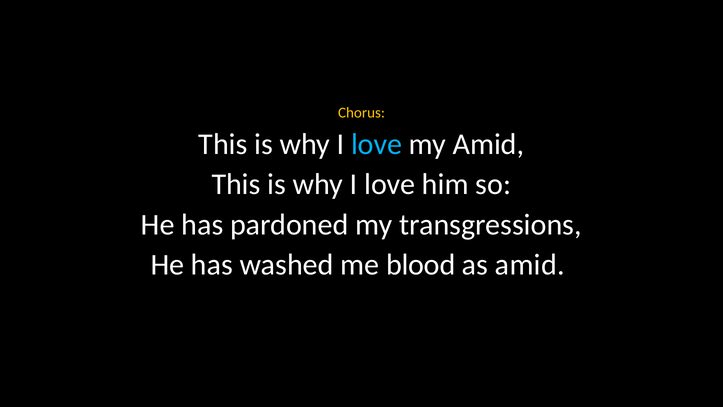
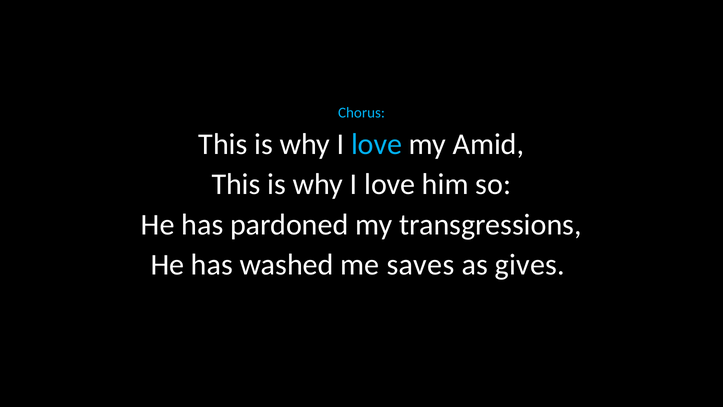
Chorus colour: yellow -> light blue (362, 112)
blood: blood -> saves (420, 264)
as amid: amid -> gives (530, 264)
